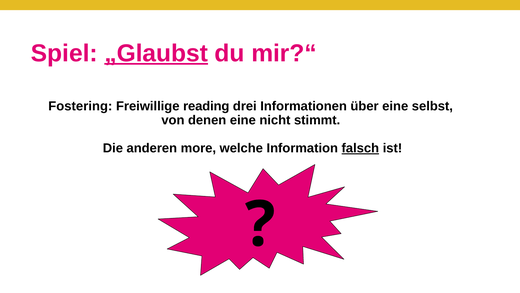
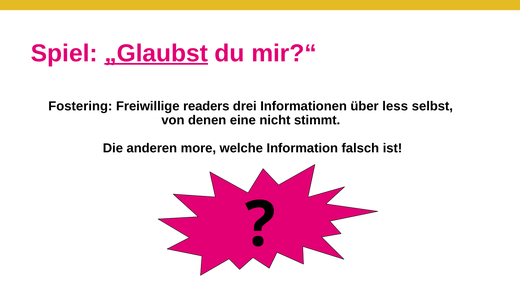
reading: reading -> readers (206, 106)
über eine: eine -> less (395, 106)
falsch underline: present -> none (360, 148)
